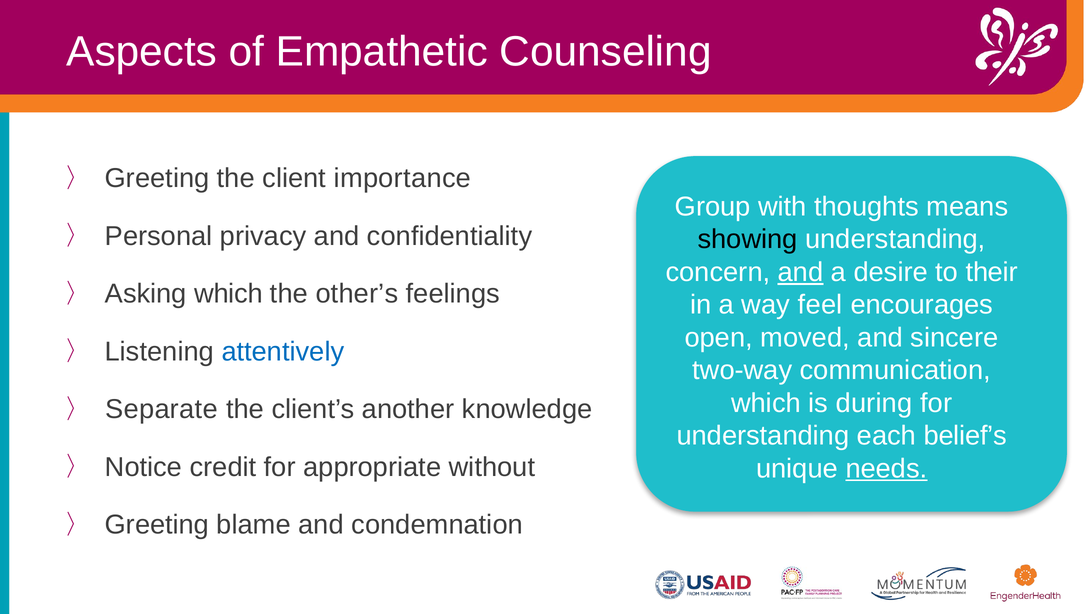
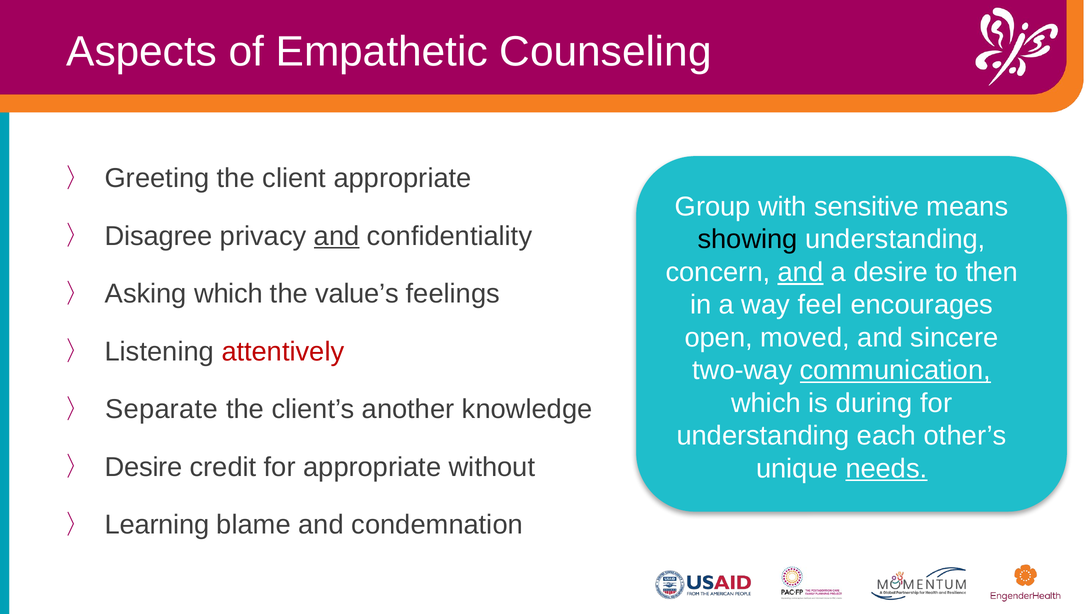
client importance: importance -> appropriate (403, 178)
thoughts: thoughts -> sensitive (867, 207)
Personal: Personal -> Disagree (159, 236)
and underline: none -> present (337, 236)
their: their -> then (992, 272)
other’s: other’s -> value’s (357, 294)
attentively colour: blue -> red (283, 352)
communication underline: none -> present (895, 371)
belief’s: belief’s -> other’s (965, 436)
Notice: Notice -> Desire (144, 467)
Greeting: Greeting -> Learning (157, 525)
